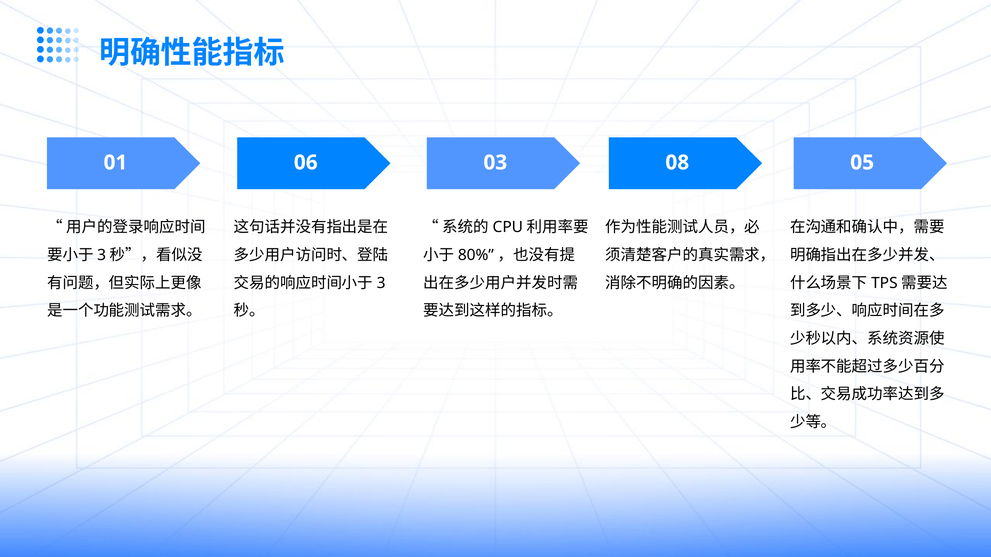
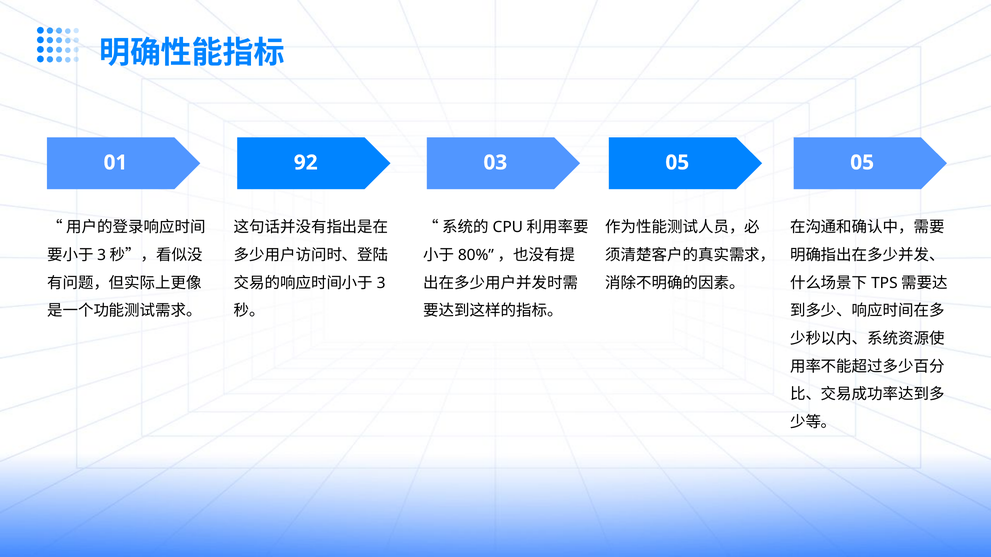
06: 06 -> 92 (306, 163)
03 08: 08 -> 05 (677, 163)
